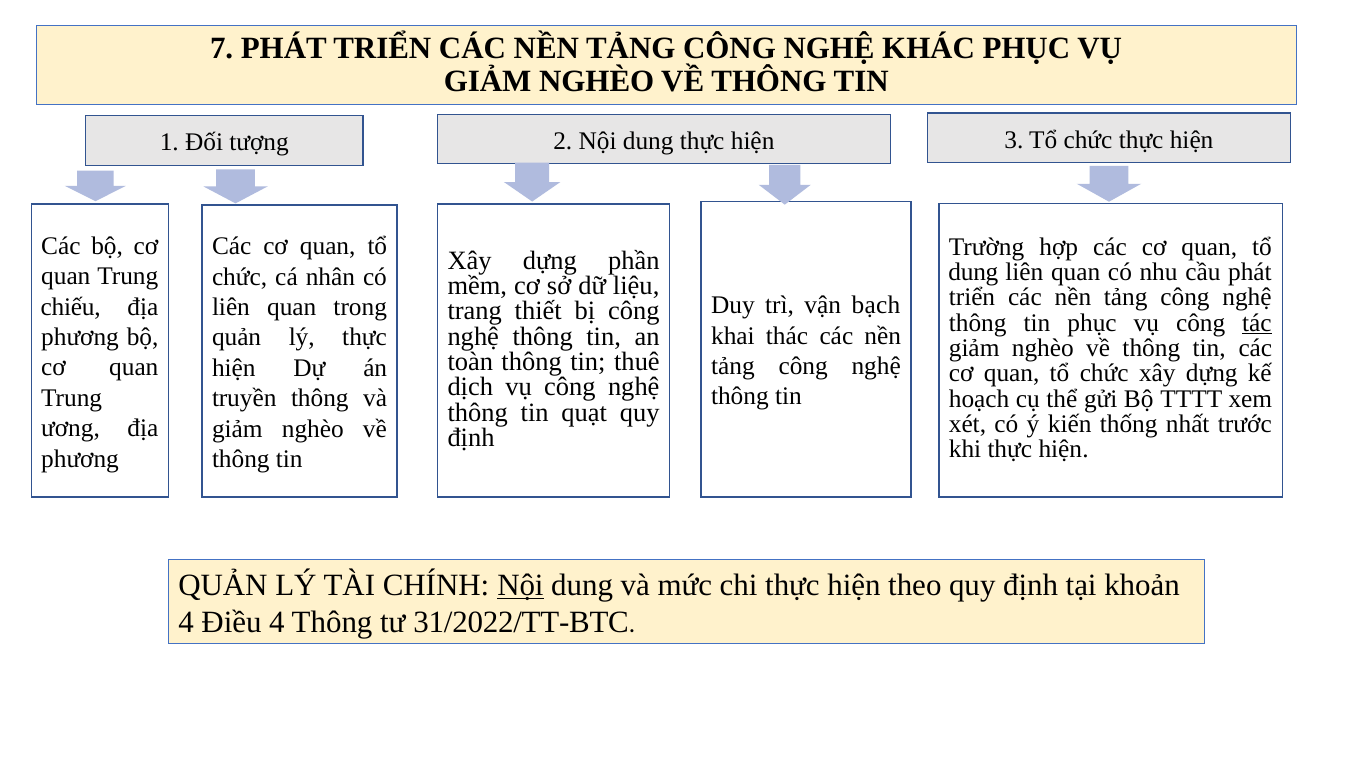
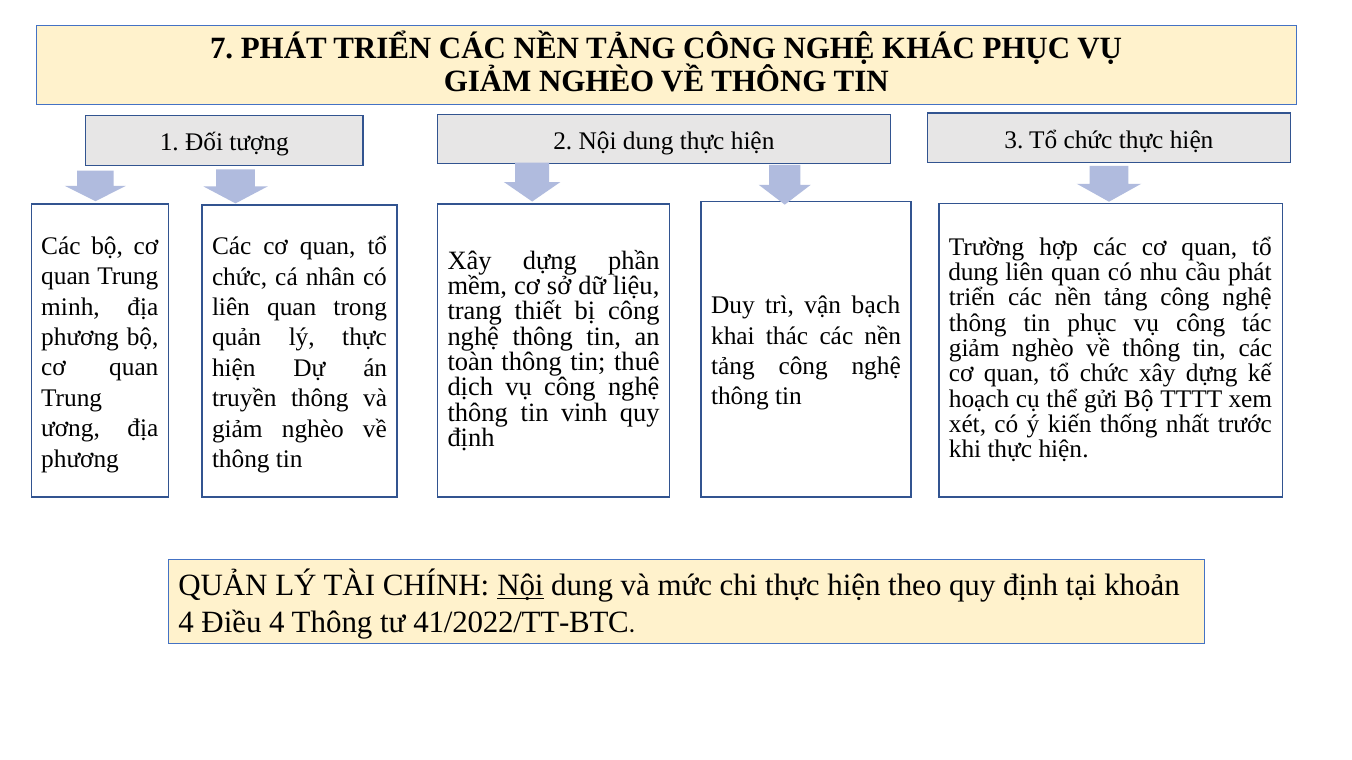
chiếu: chiếu -> minh (71, 307)
tác underline: present -> none (1257, 323)
quạt: quạt -> vinh (584, 413)
31/2022/TT-BTC: 31/2022/TT-BTC -> 41/2022/TT-BTC (521, 623)
